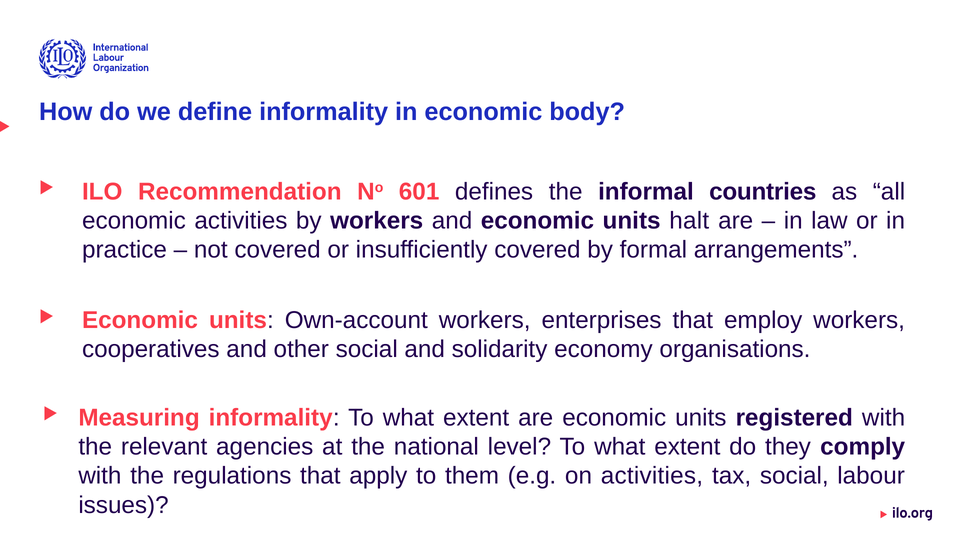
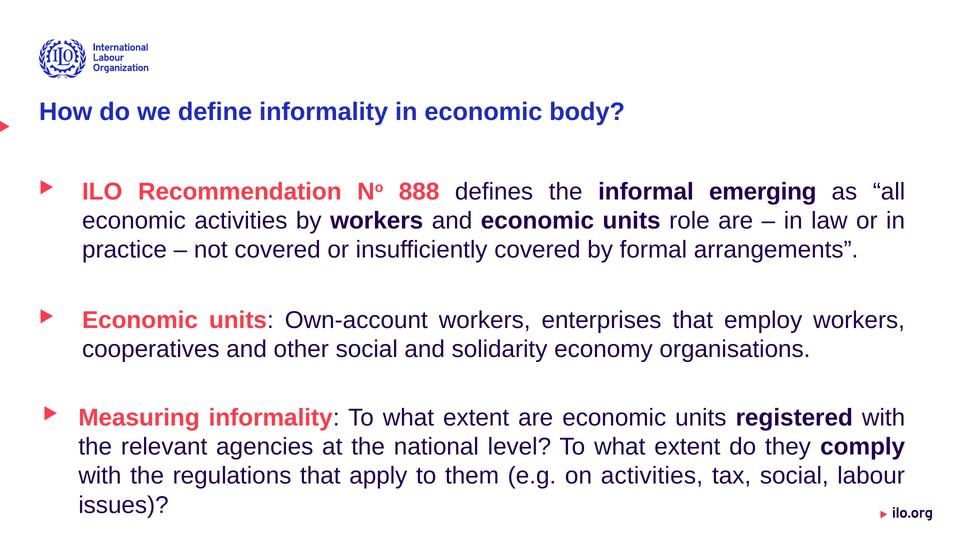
601: 601 -> 888 (419, 192)
countries: countries -> emerging (763, 192)
halt: halt -> role (689, 221)
